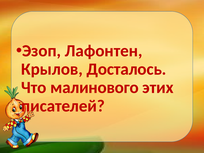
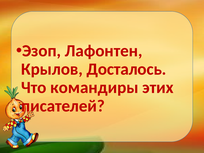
малинового: малинового -> командиры (94, 88)
